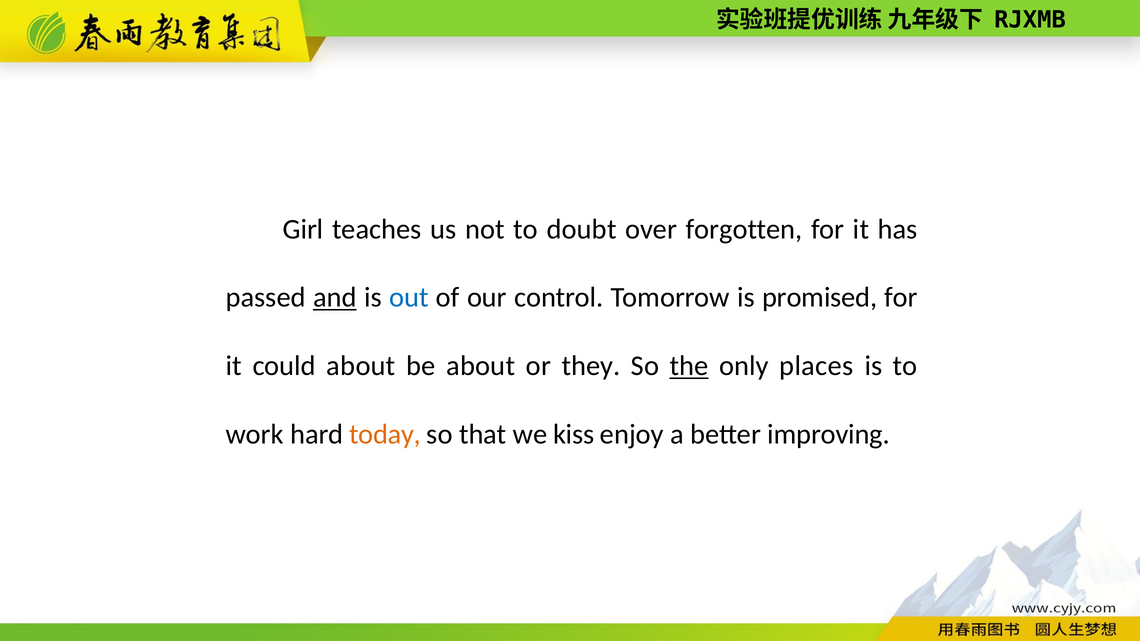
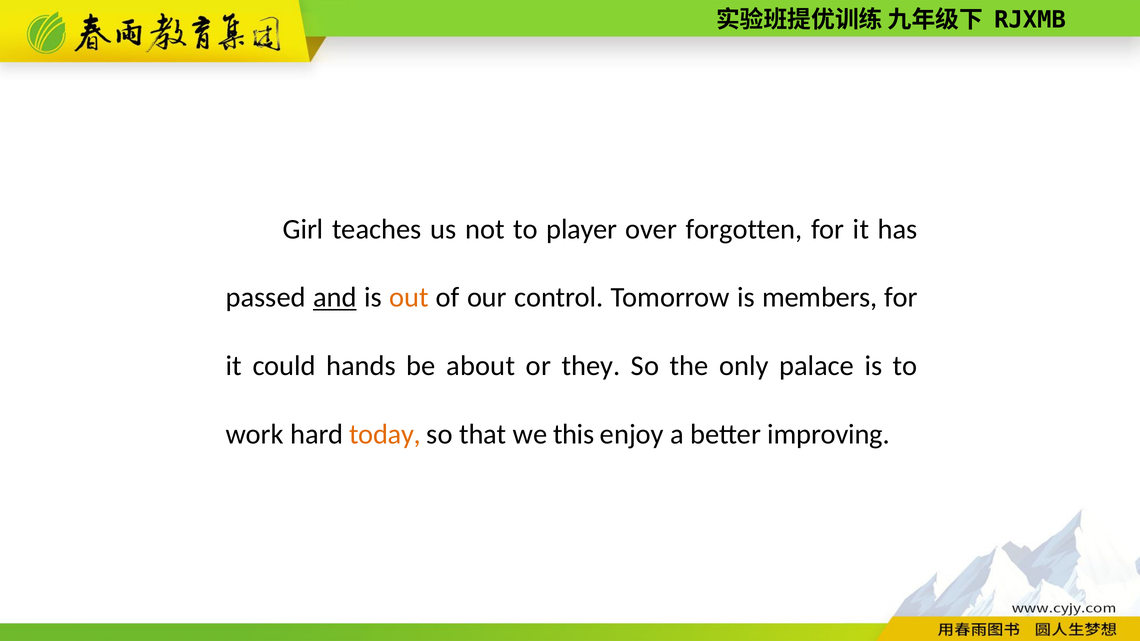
doubt: doubt -> player (582, 229)
out colour: blue -> orange (409, 298)
promised: promised -> members (820, 298)
could about: about -> hands (361, 366)
the underline: present -> none (689, 366)
places: places -> palace (817, 366)
kiss: kiss -> this (574, 434)
